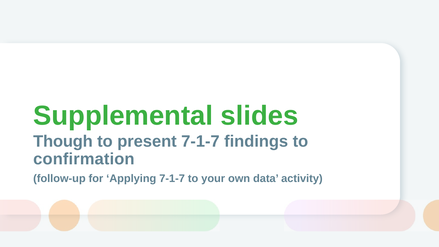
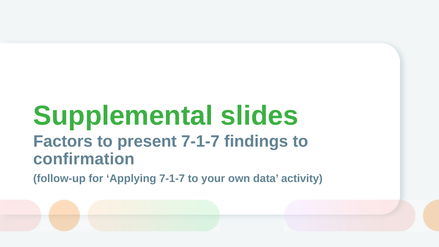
Though: Though -> Factors (63, 141)
